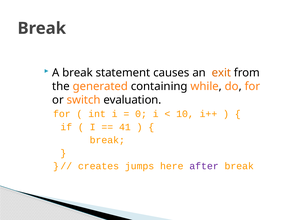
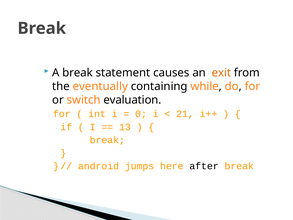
generated: generated -> eventually (100, 86)
10: 10 -> 21 (185, 114)
41: 41 -> 13 (125, 127)
creates: creates -> android (99, 166)
after colour: purple -> black (204, 166)
